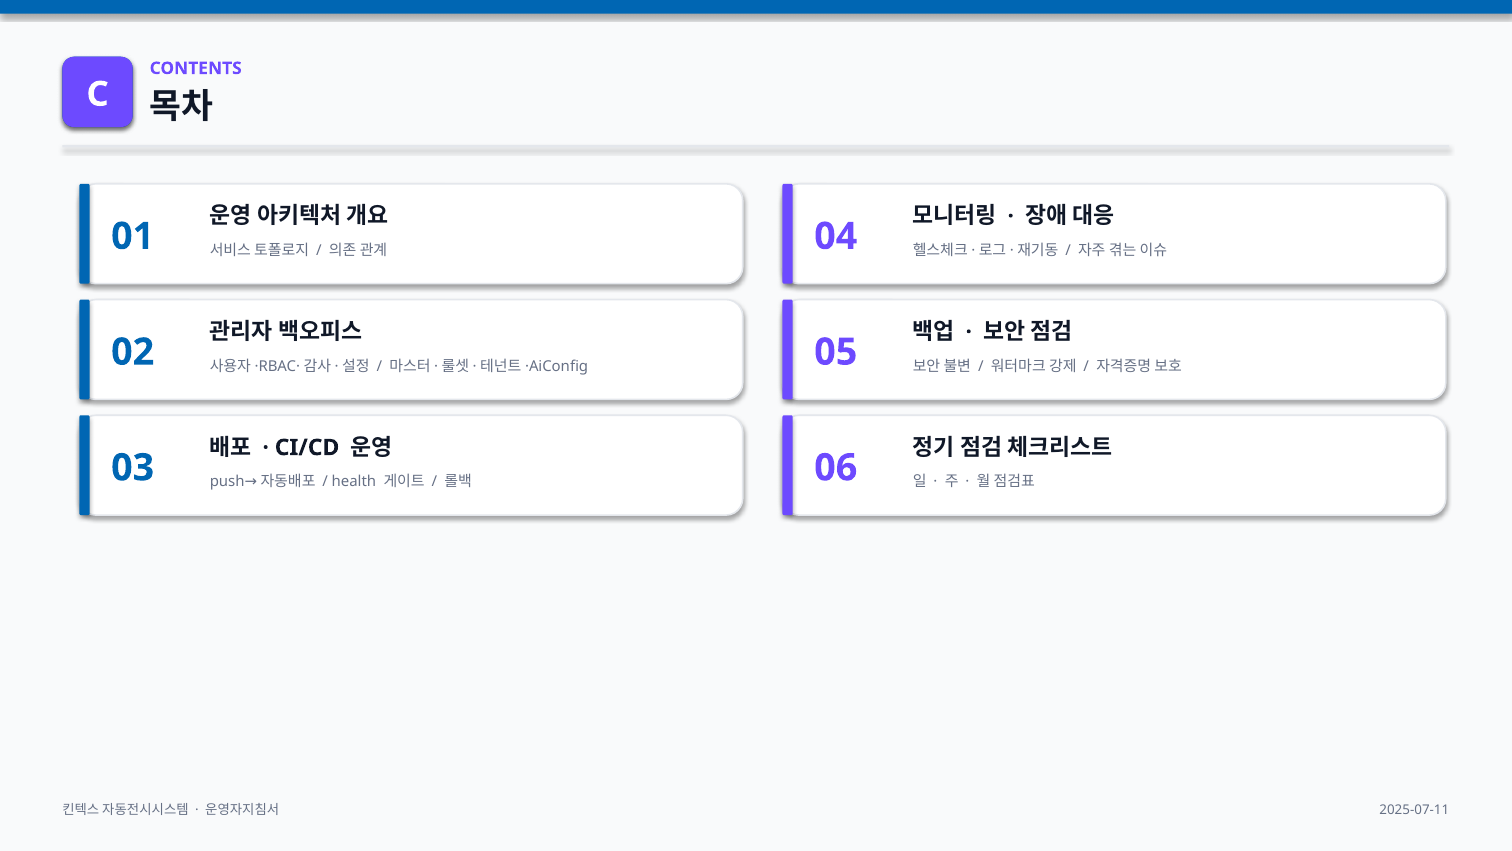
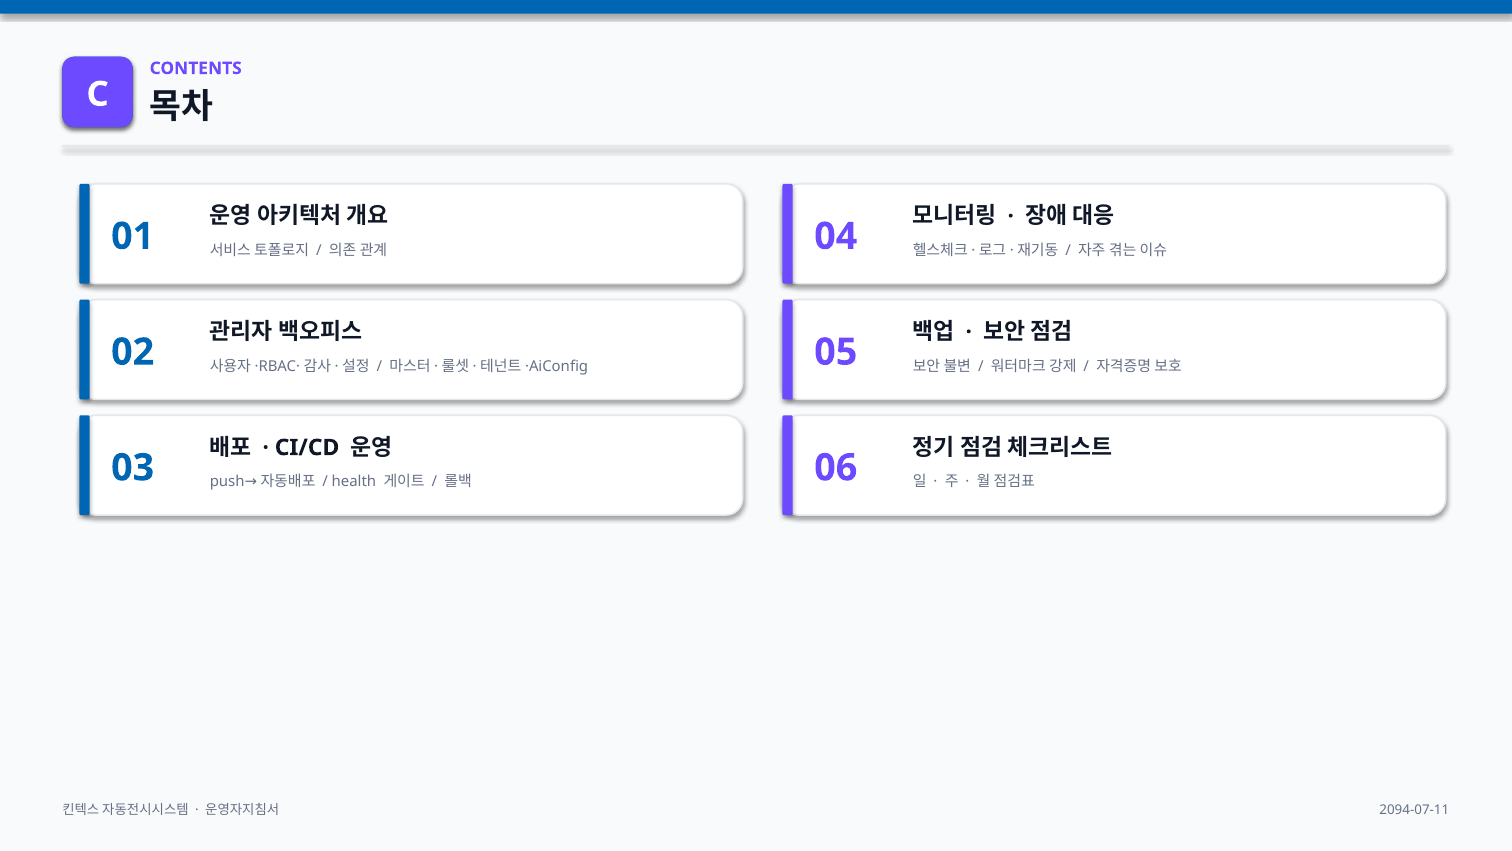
2025-07-11: 2025-07-11 -> 2094-07-11 (1414, 810)
